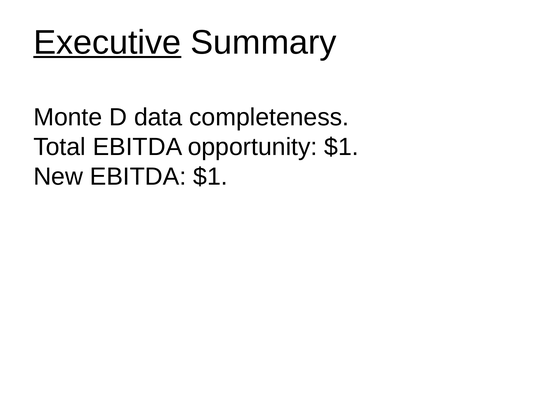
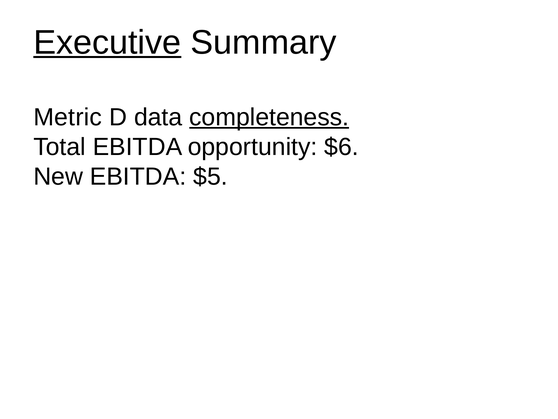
Monte: Monte -> Metric (68, 117)
completeness underline: none -> present (269, 117)
opportunity $1: $1 -> $6 (341, 147)
EBITDA $1: $1 -> $5 (211, 177)
